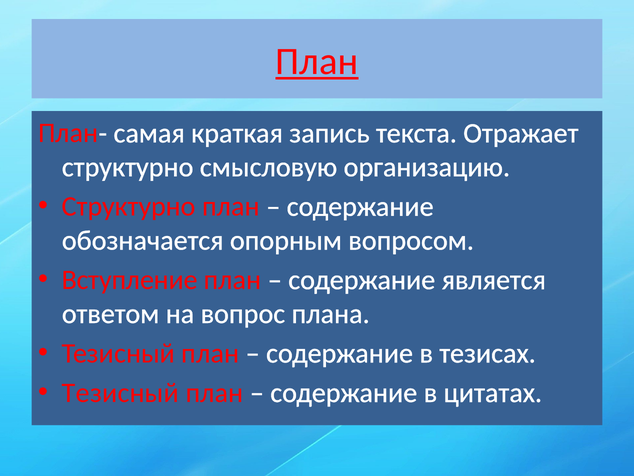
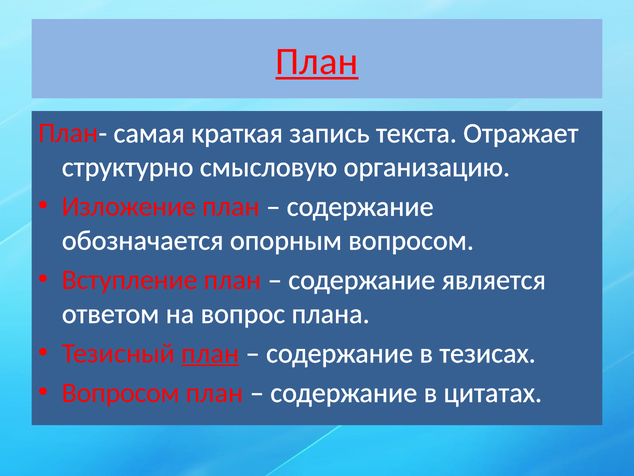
Структурно: Структурно -> Изложение (129, 206)
план underline: none -> present (210, 353)
Тезисный: Тезисный -> Вопросом (121, 392)
